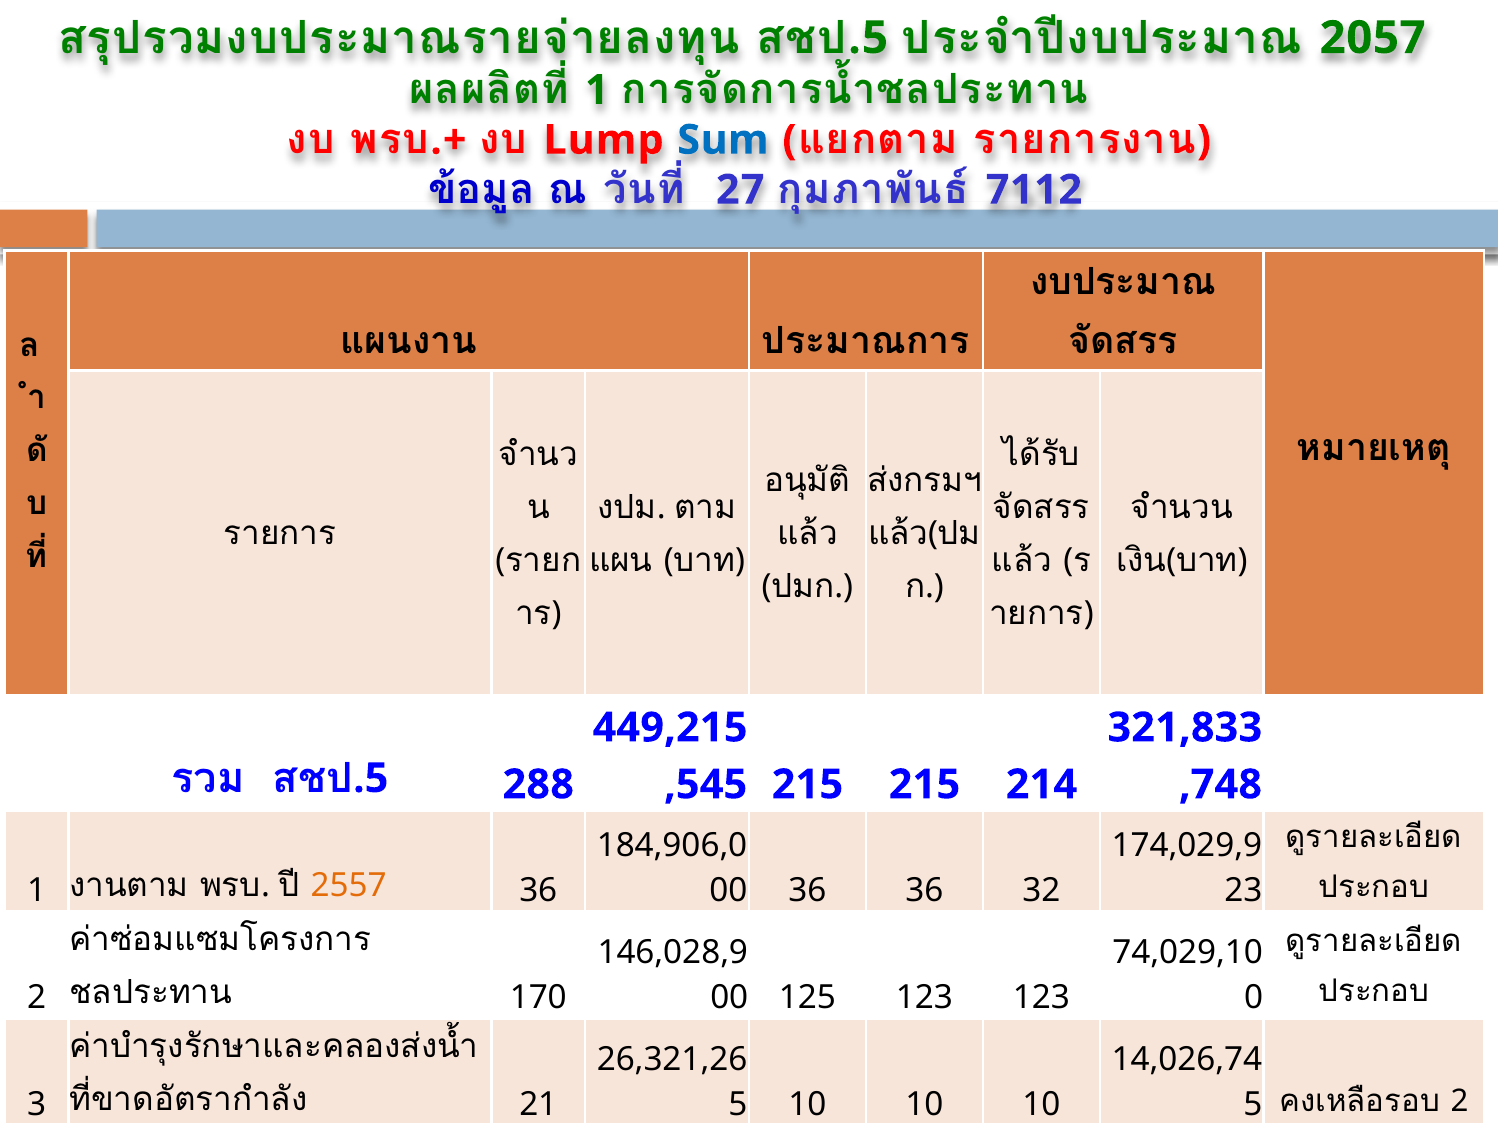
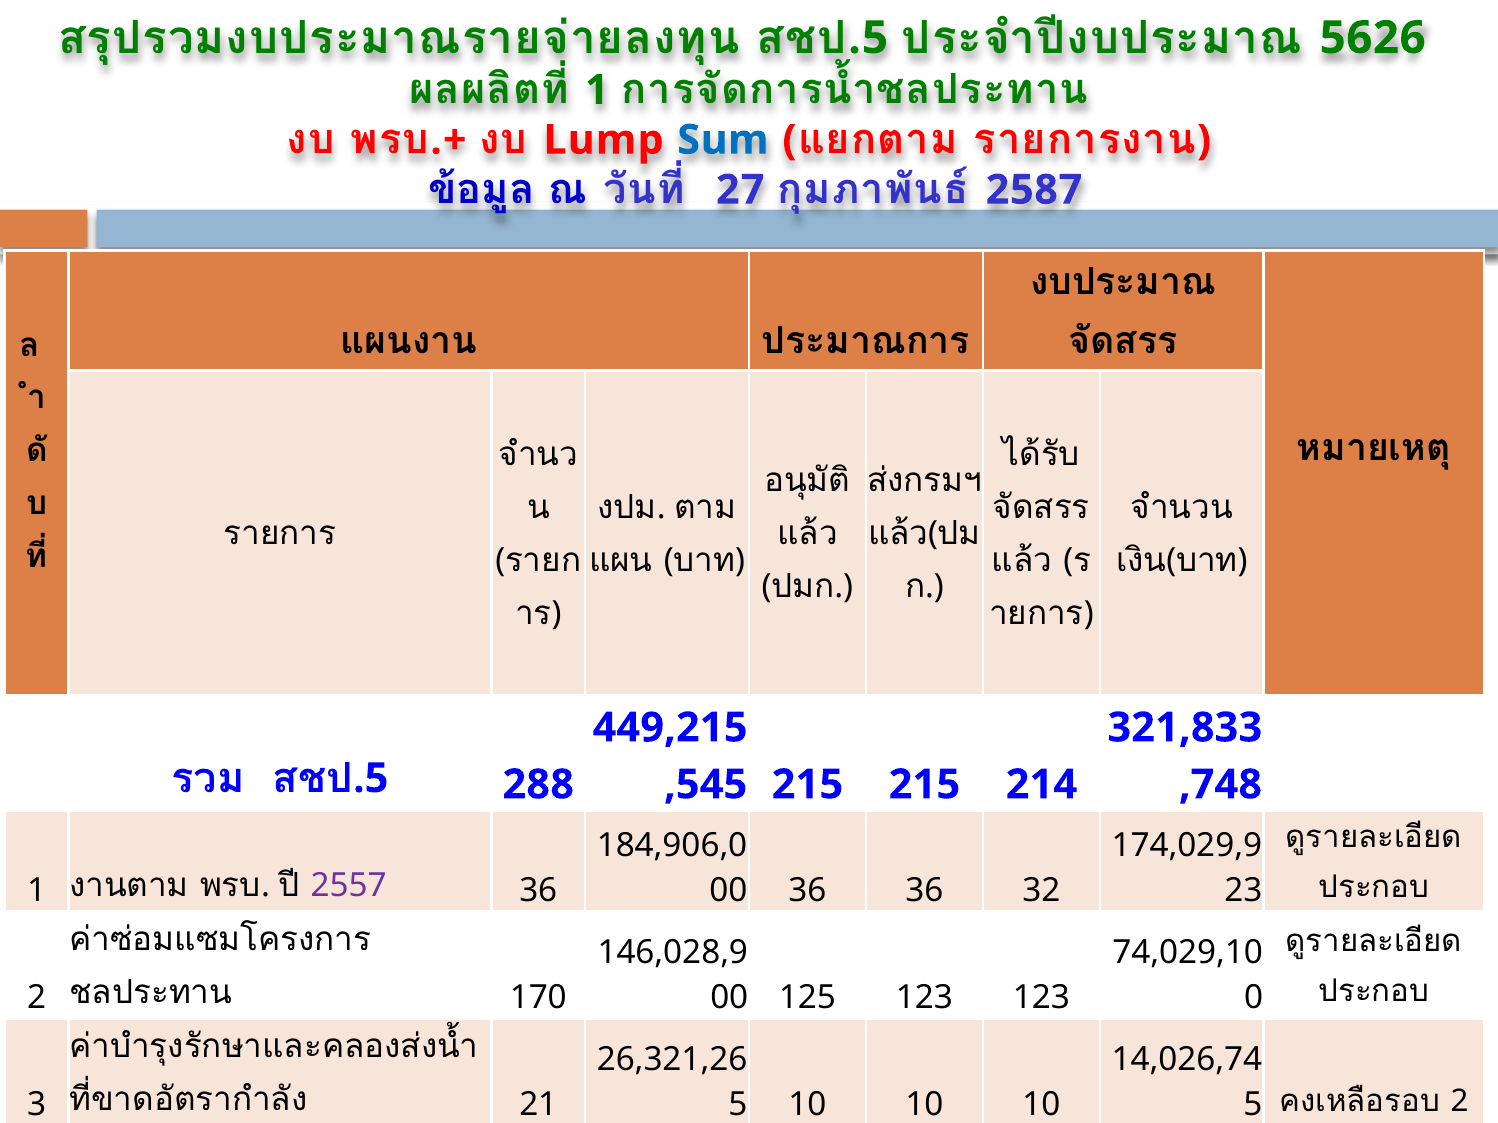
2057: 2057 -> 5626 (1373, 38)
7112: 7112 -> 2587 (1034, 190)
2557 colour: orange -> purple (349, 886)
